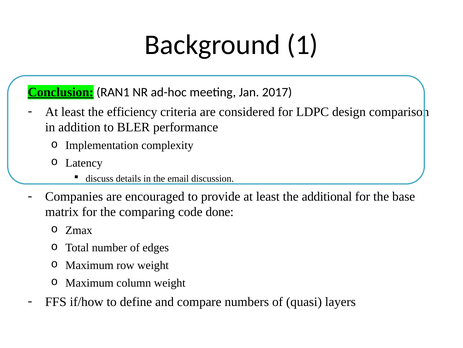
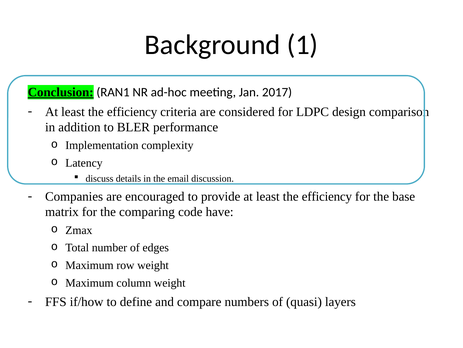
additional: additional -> efficiency (327, 196)
done: done -> have (220, 212)
